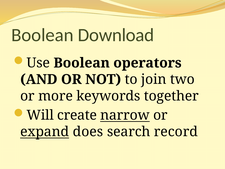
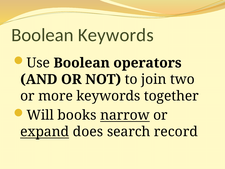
Boolean Download: Download -> Keywords (116, 35)
create: create -> books (77, 115)
